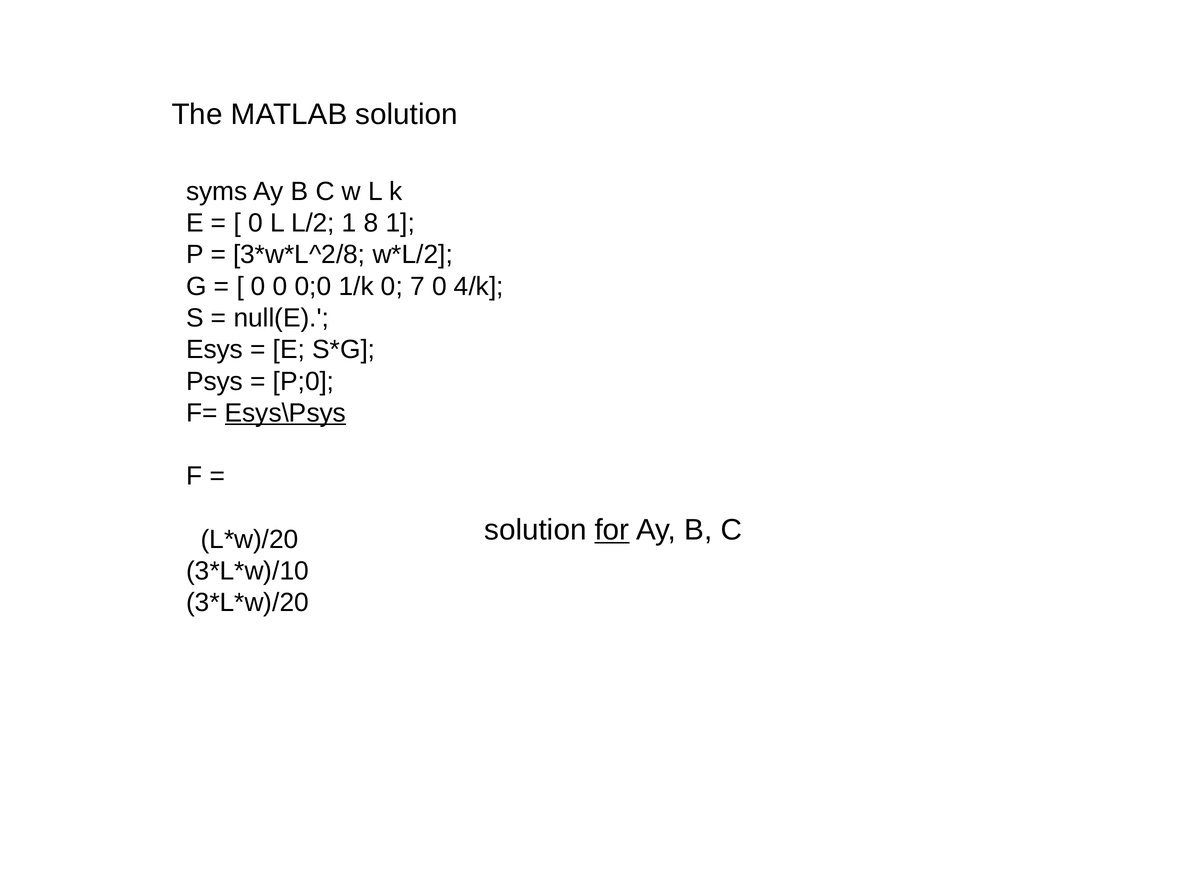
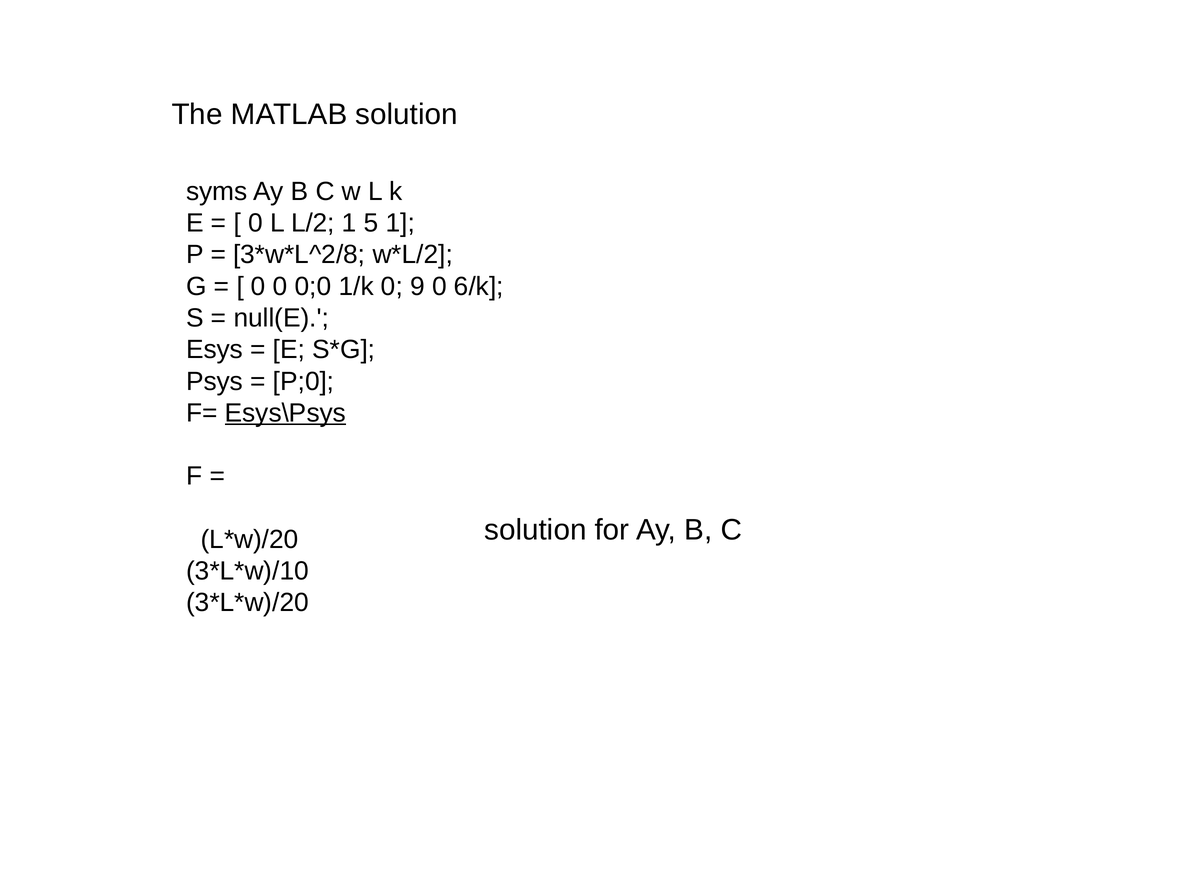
8: 8 -> 5 (371, 223)
7: 7 -> 9 (417, 287)
4/k: 4/k -> 6/k (479, 287)
for underline: present -> none (612, 530)
